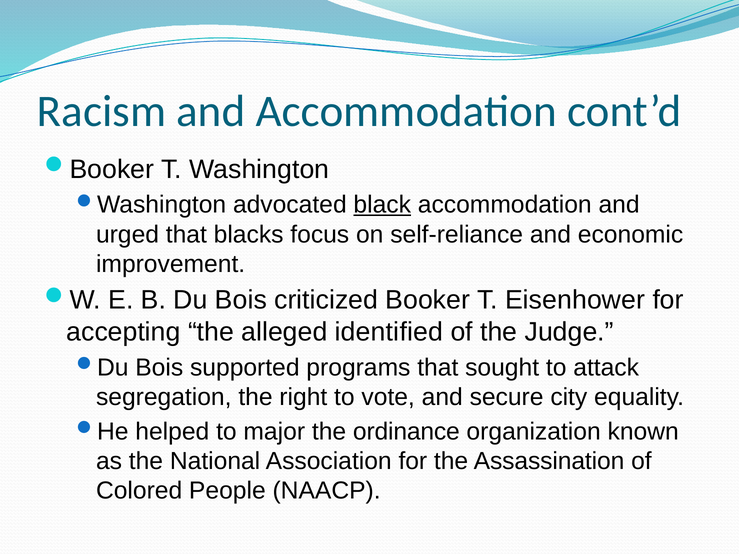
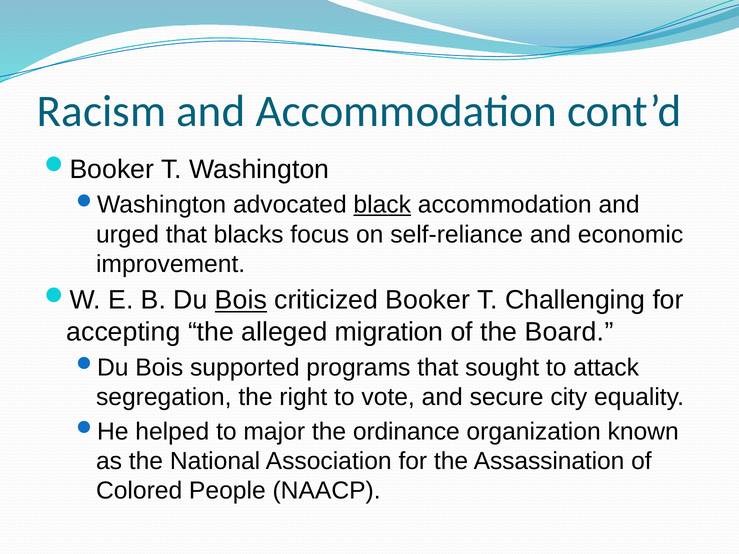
Bois underline: none -> present (241, 300)
Eisenhower: Eisenhower -> Challenging (575, 300)
identified: identified -> migration (389, 332)
Judge: Judge -> Board (569, 332)
